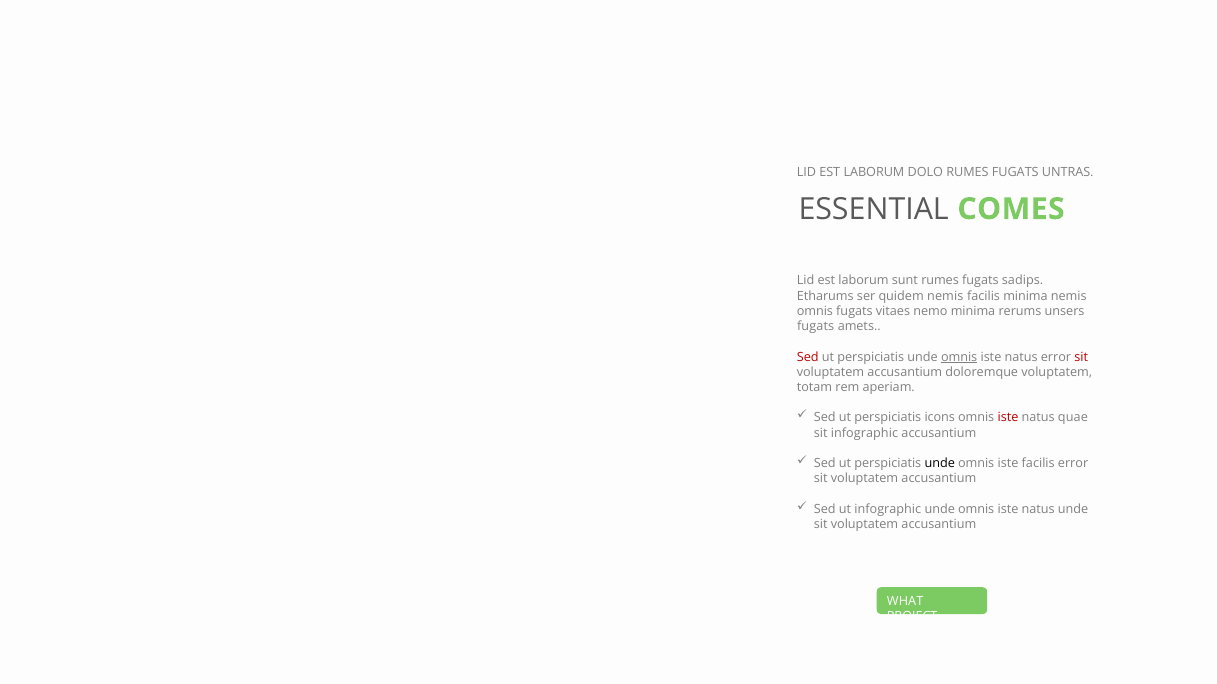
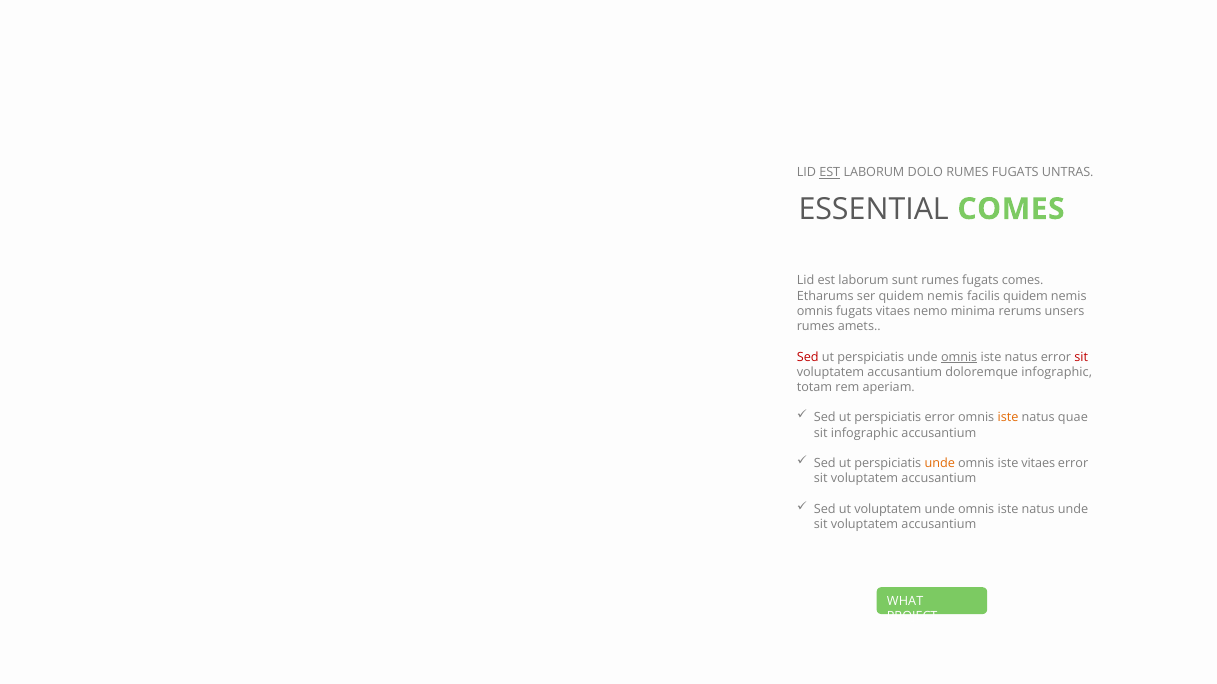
EST underline: none -> present (830, 173)
fugats sadips: sadips -> comes (1023, 281)
facilis minima: minima -> quidem (1026, 296)
fugats: fugats -> rumes (816, 327)
doloremque voluptatem: voluptatem -> infographic (1057, 372)
perspiciatis icons: icons -> error (940, 418)
iste colour: red -> orange (1008, 418)
unde colour: black -> orange (940, 464)
iste facilis: facilis -> vitaes (1038, 464)
ut infographic: infographic -> voluptatem (888, 510)
